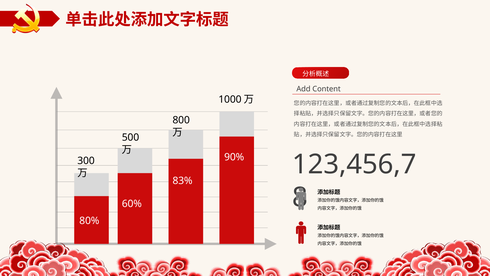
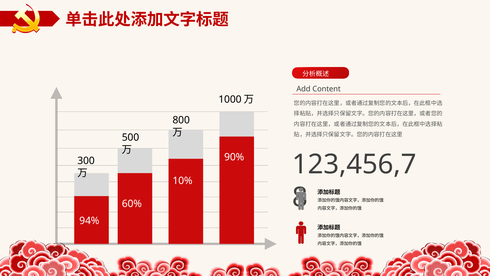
83%: 83% -> 10% (183, 181)
80%: 80% -> 94% (89, 221)
